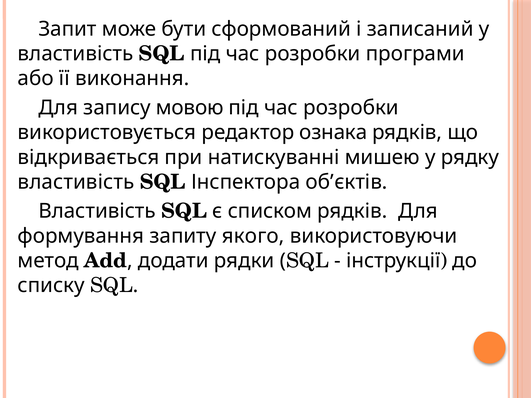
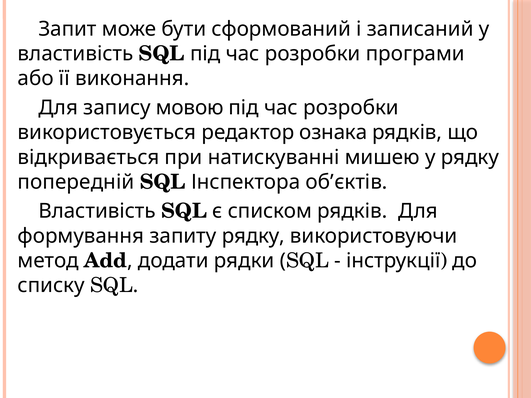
властивість: властивість -> попередній (76, 182)
запиту якого: якого -> рядку (253, 236)
